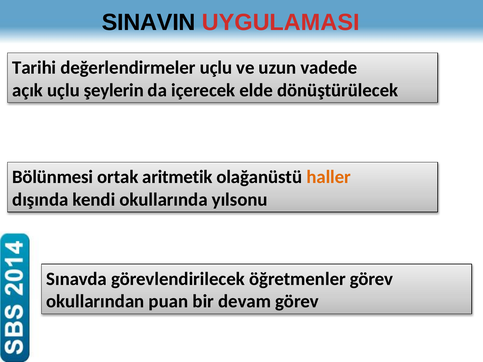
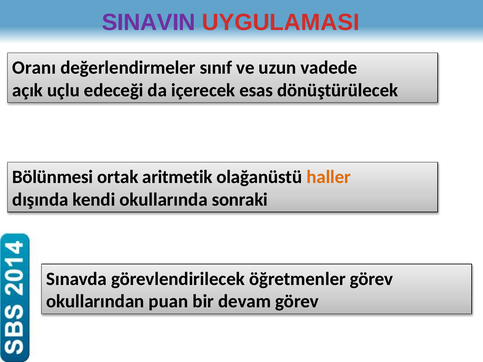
SINAVIN colour: black -> purple (149, 23)
Tarihi: Tarihi -> Oranı (34, 68)
değerlendirmeler uçlu: uçlu -> sınıf (216, 68)
şeylerin: şeylerin -> edeceği (114, 90)
elde: elde -> esas (256, 90)
yılsonu: yılsonu -> sonraki (240, 200)
